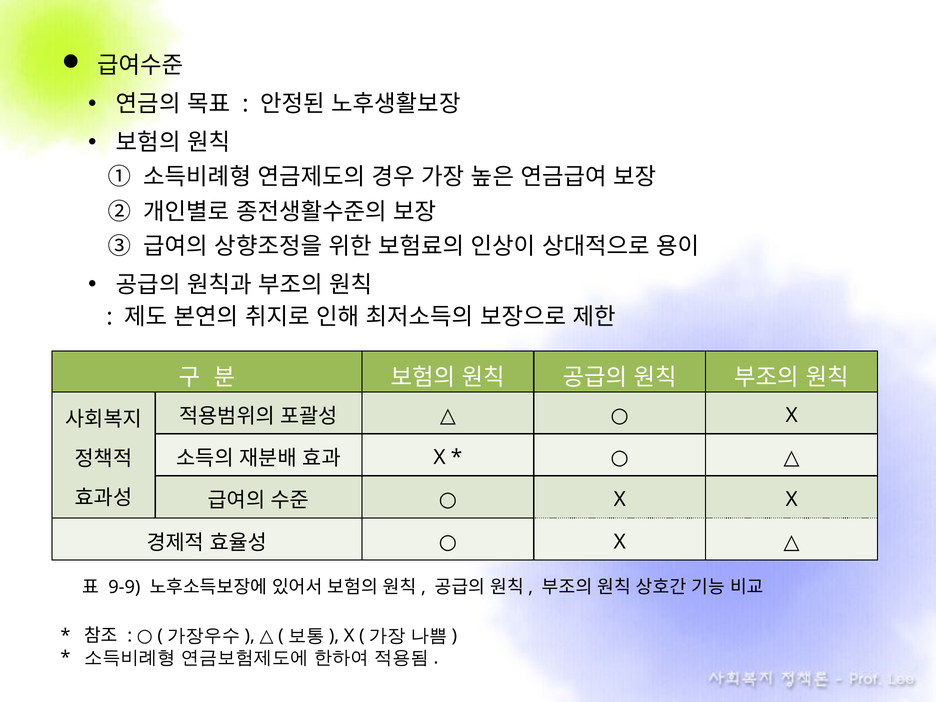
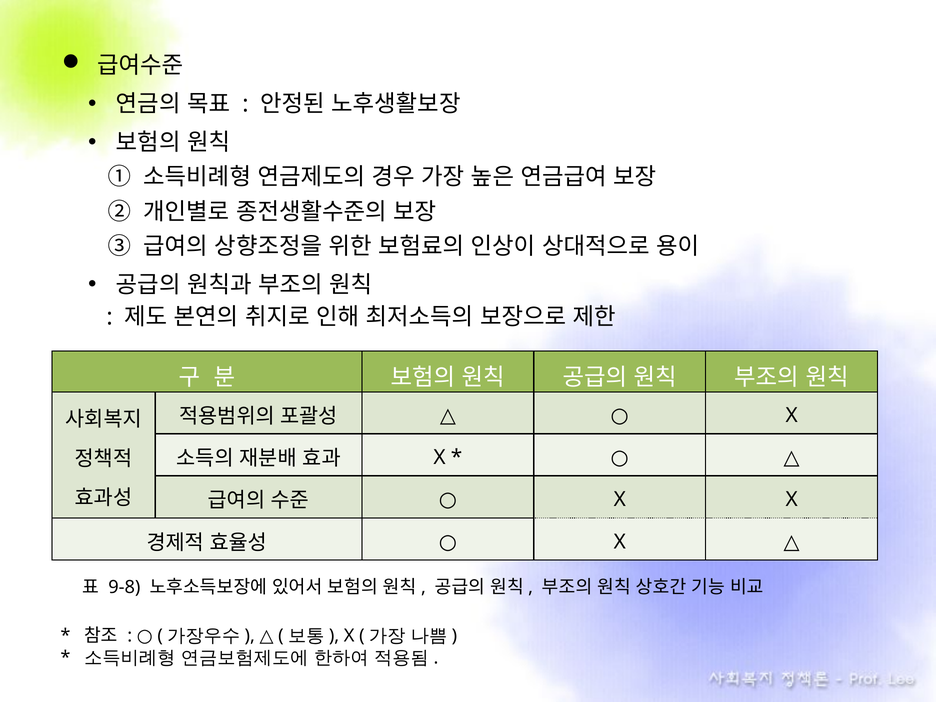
9-9: 9-9 -> 9-8 (124, 587)
